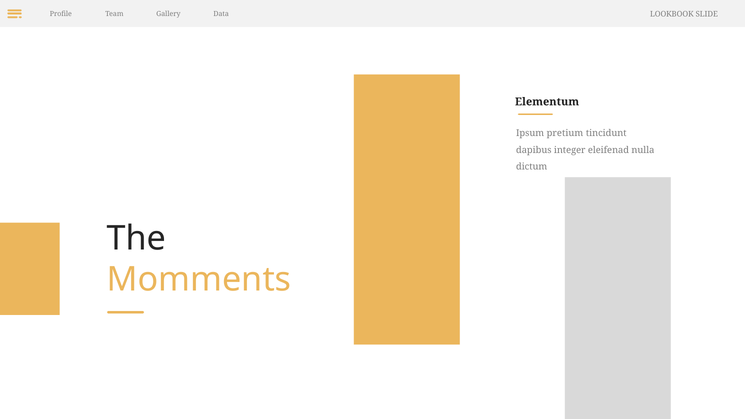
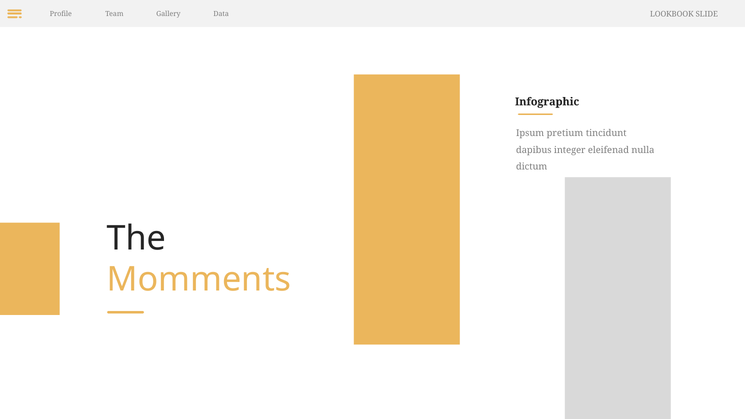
Elementum: Elementum -> Infographic (547, 102)
